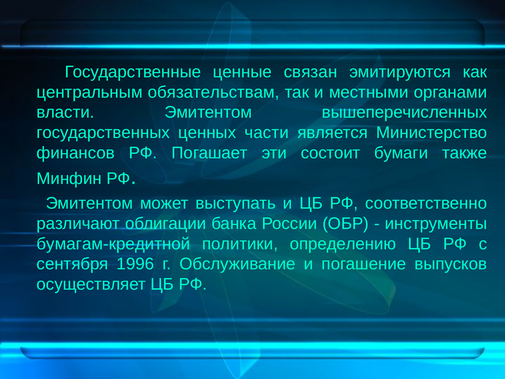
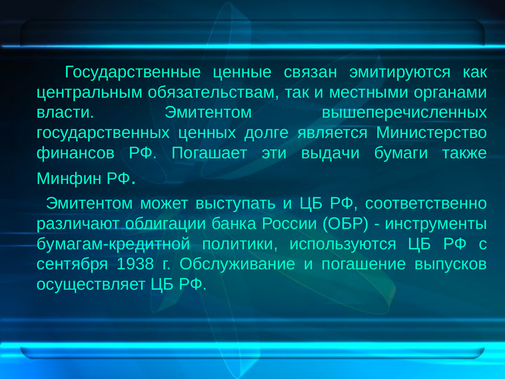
части: части -> долге (267, 133)
состоит: состоит -> выдачи (331, 153)
определению: определению -> используются (343, 244)
1996: 1996 -> 1938 (135, 264)
